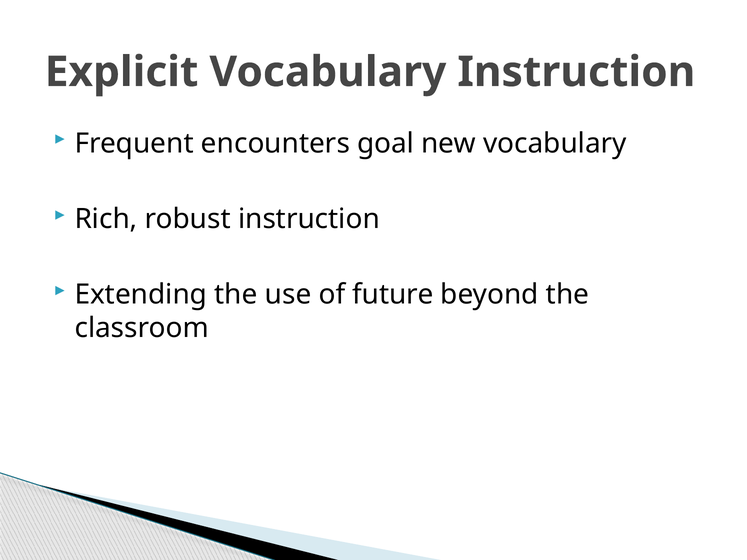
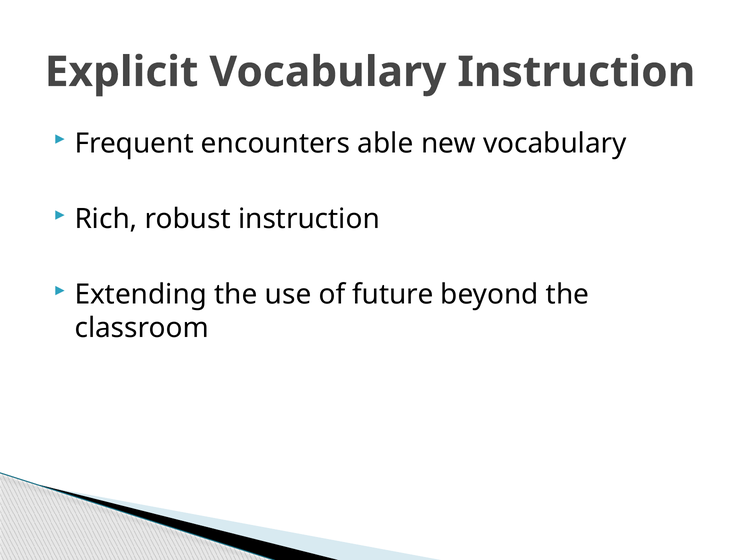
goal: goal -> able (385, 143)
